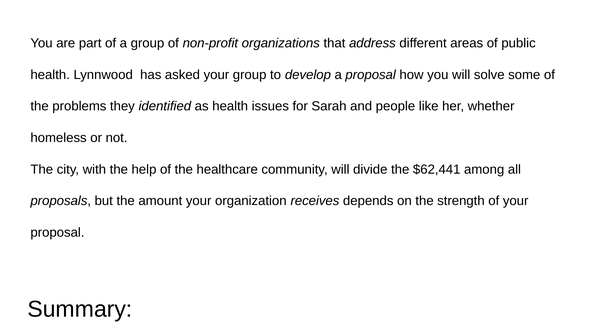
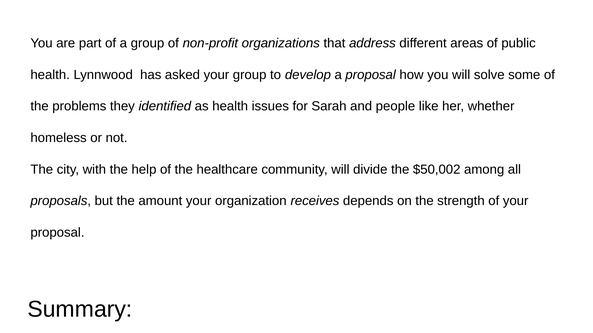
$62,441: $62,441 -> $50,002 (437, 170)
